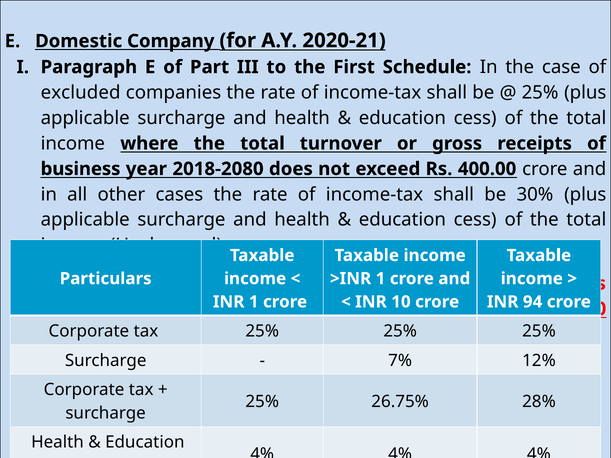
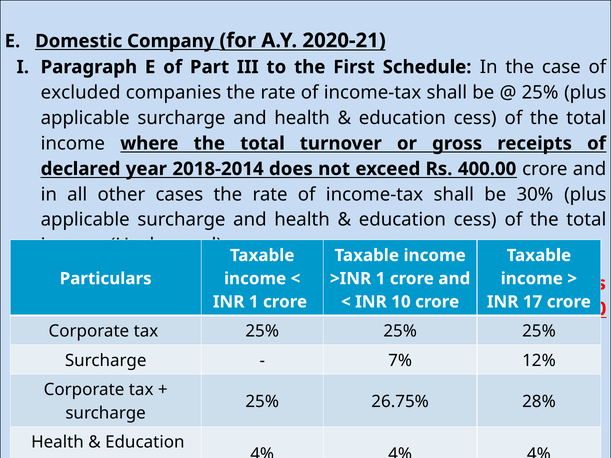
business: business -> declared (81, 169)
2018-2080: 2018-2080 -> 2018-2014 (218, 169)
94: 94 -> 17 (533, 302)
